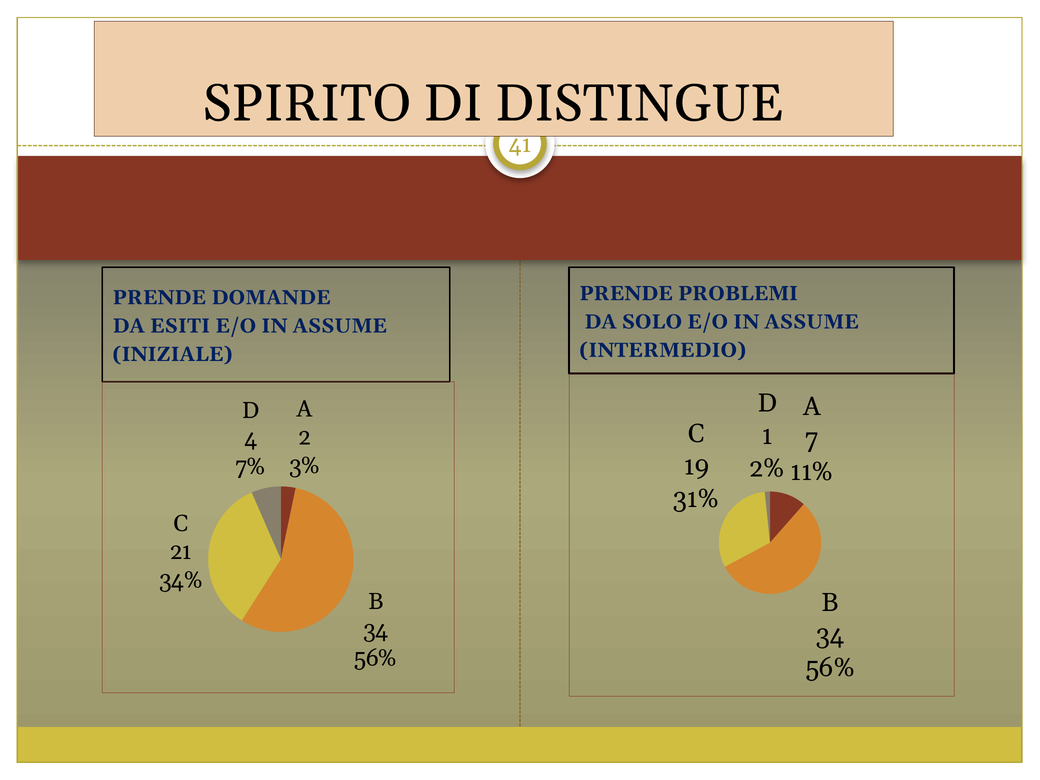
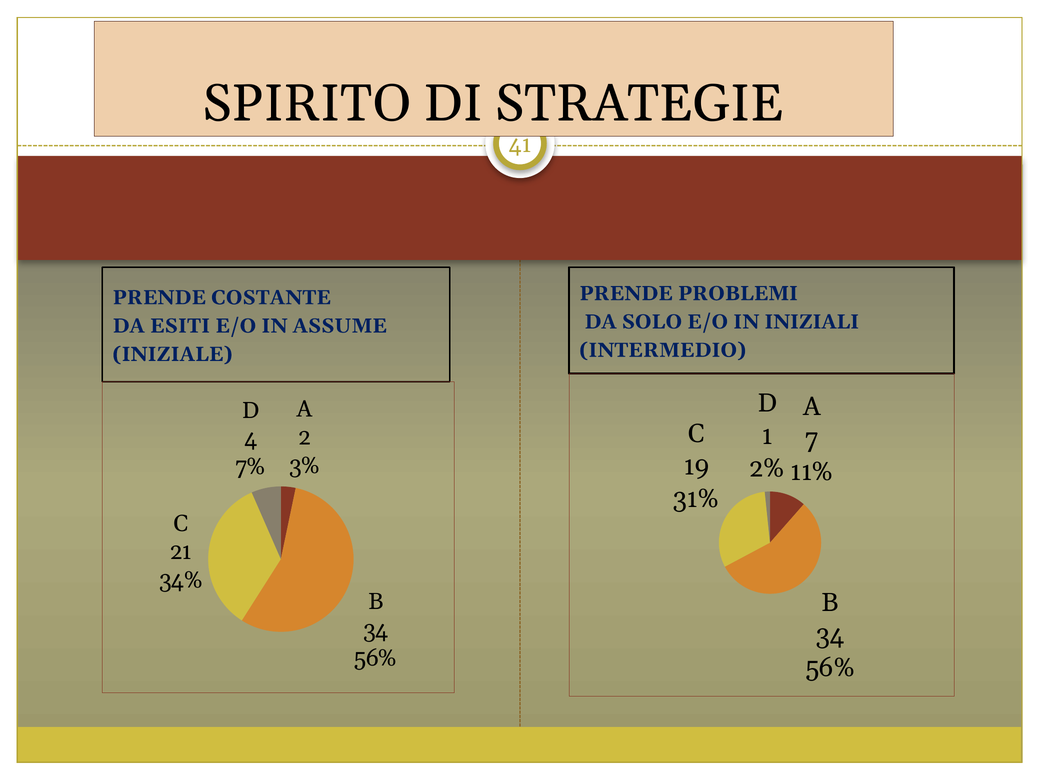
DISTINGUE: DISTINGUE -> STRATEGIE (640, 103)
DOMANDE: DOMANDE -> COSTANTE (271, 298)
SOLO E/O IN ASSUME: ASSUME -> INIZIALI (812, 322)
